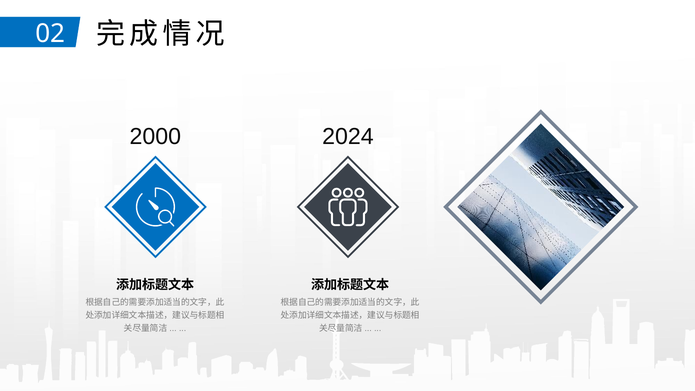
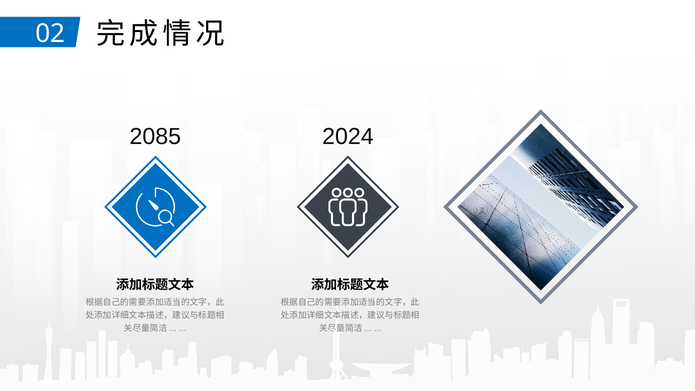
2000: 2000 -> 2085 (155, 136)
